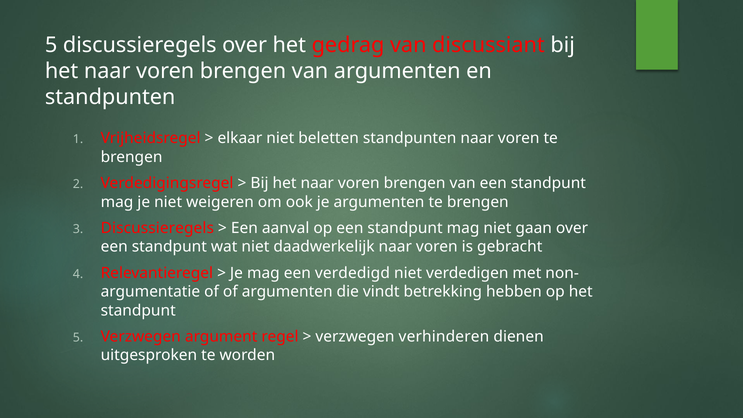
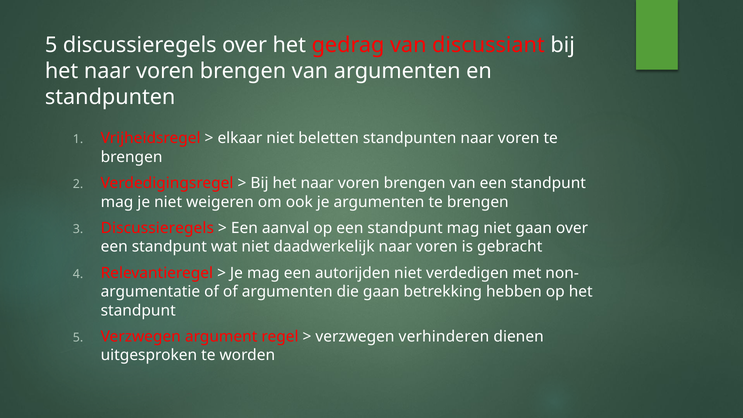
verdedigd: verdedigd -> autorijden (353, 273)
die vindt: vindt -> gaan (381, 292)
